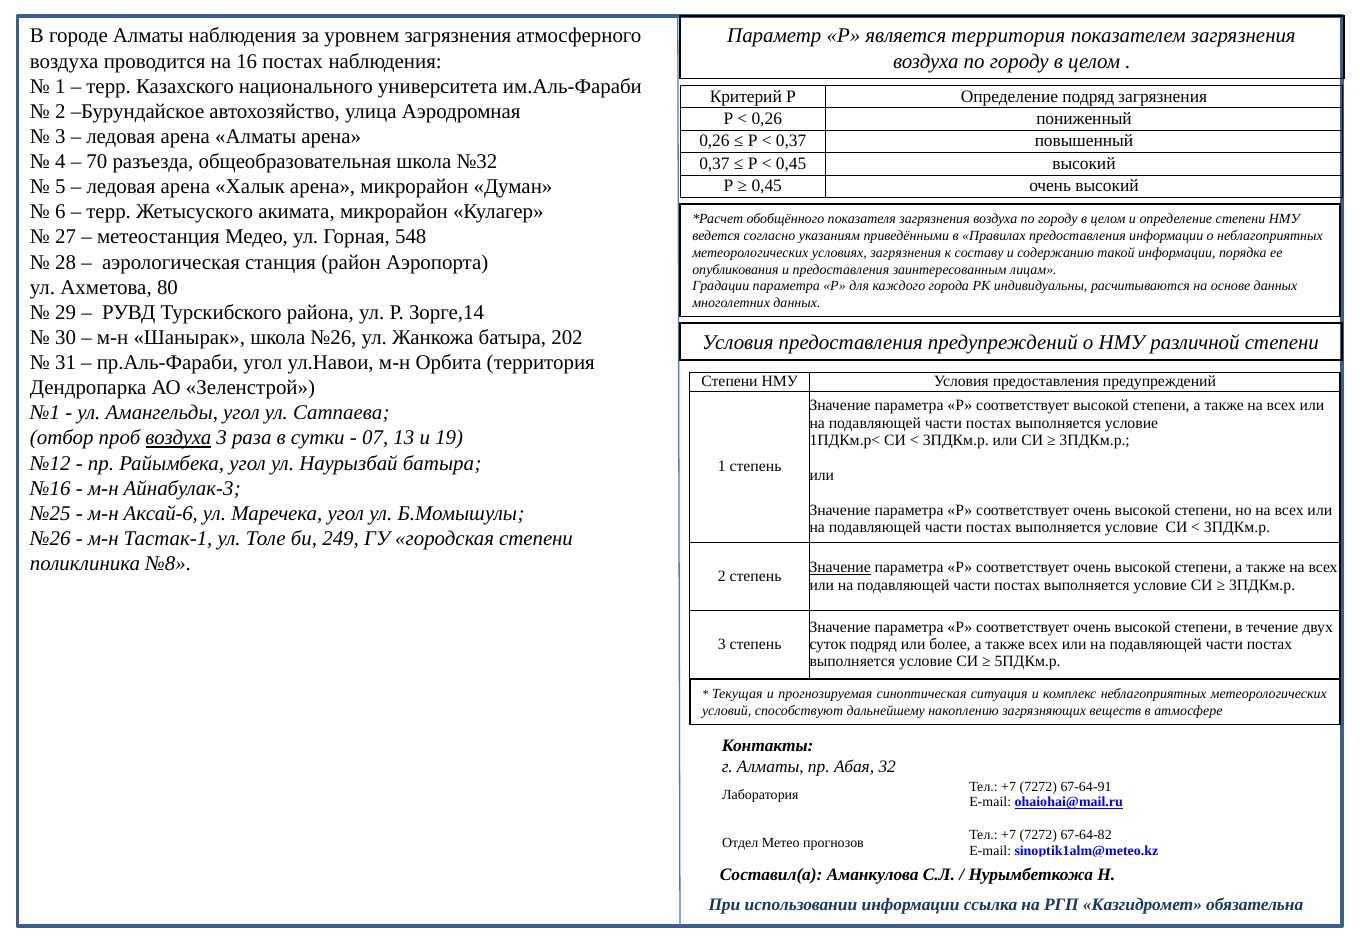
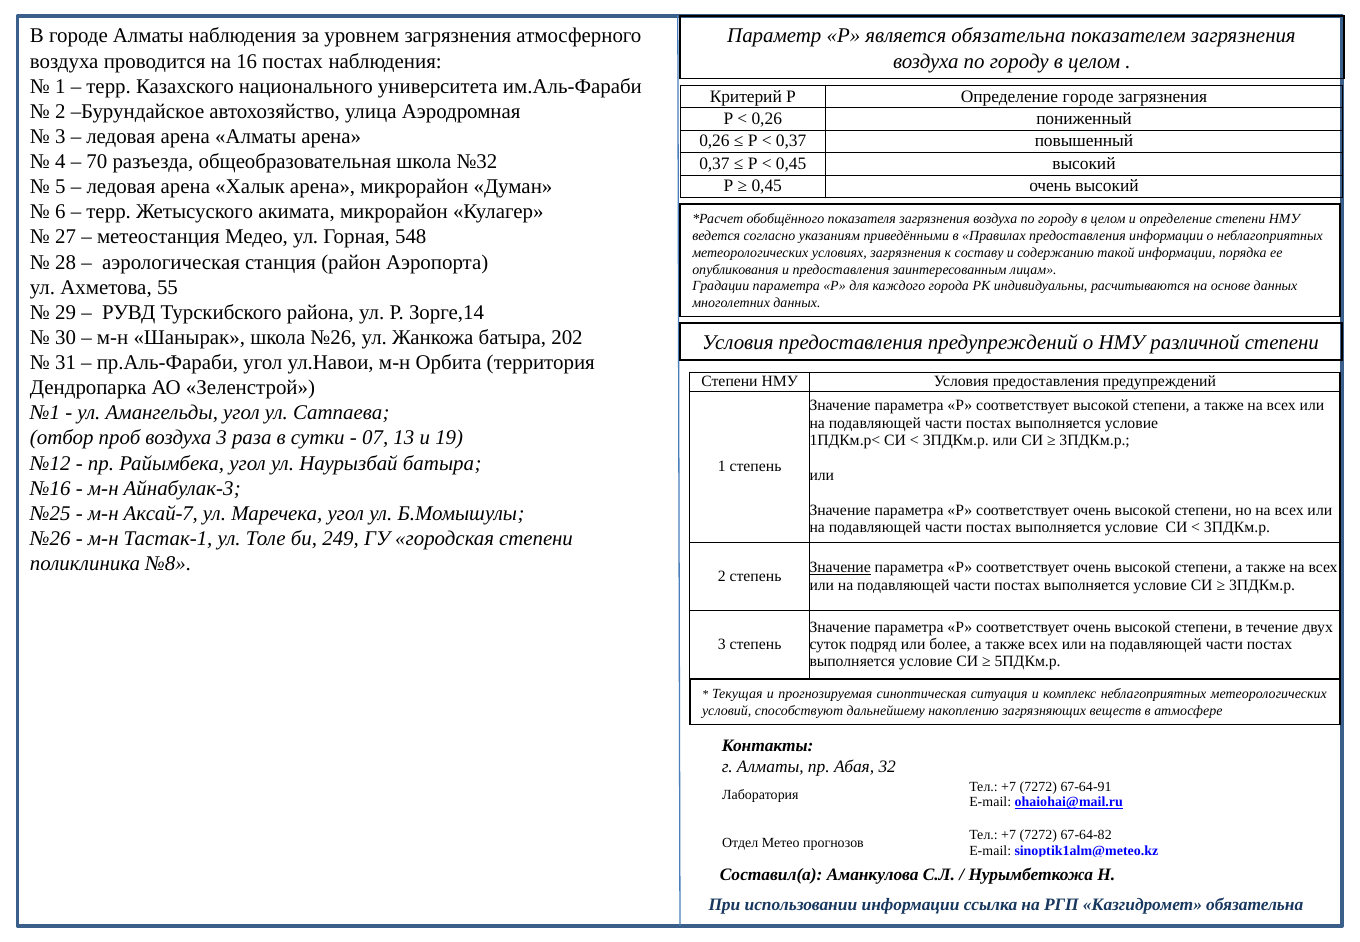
является территория: территория -> обязательна (1008, 36)
Определение подряд: подряд -> городе (1088, 96)
80: 80 -> 55 (167, 287)
воздуха underline: present -> none (178, 438)
Аксай-6: Аксай-6 -> Аксай-7 (161, 513)
